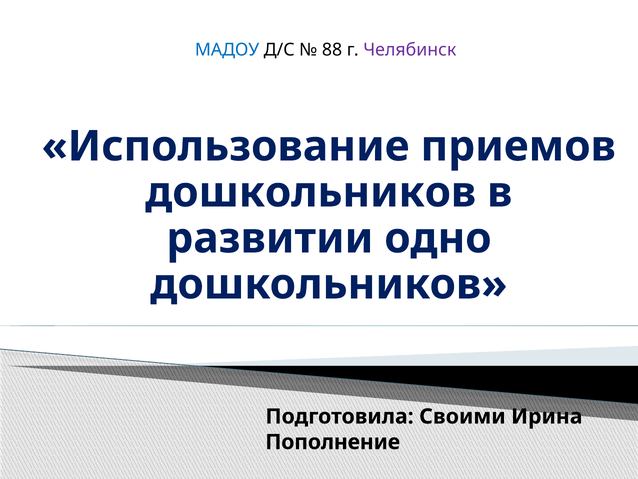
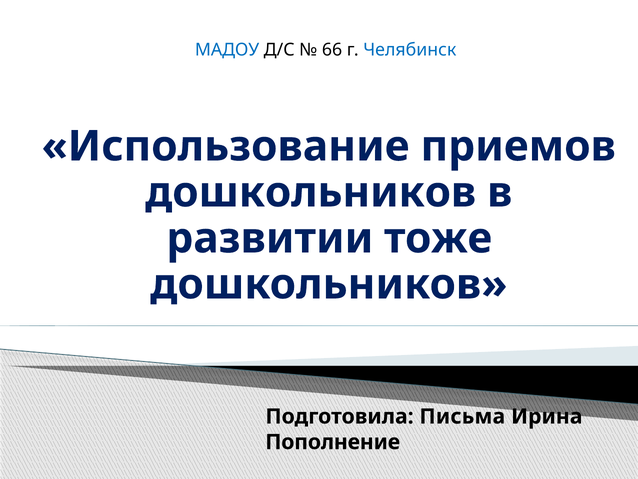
88: 88 -> 66 (332, 50)
Челябинск colour: purple -> blue (410, 50)
одно: одно -> тоже (438, 238)
Своими: Своими -> Письма (462, 416)
